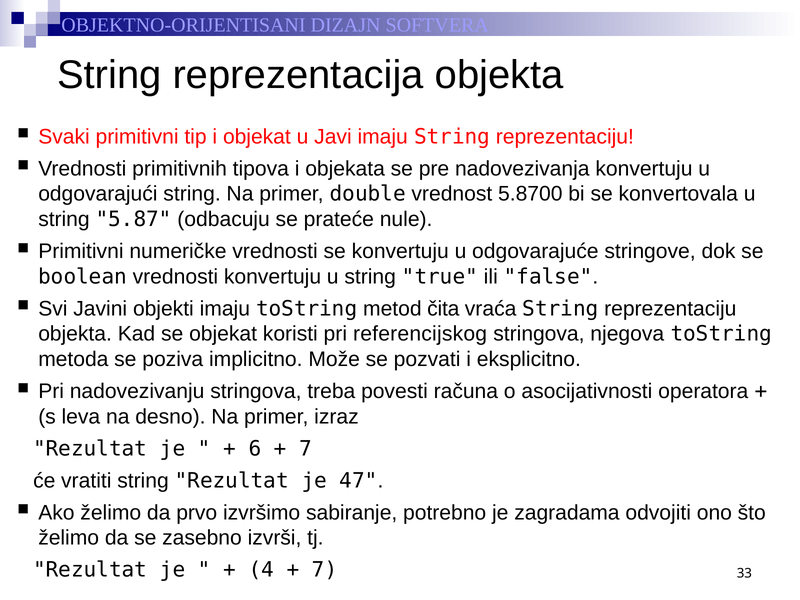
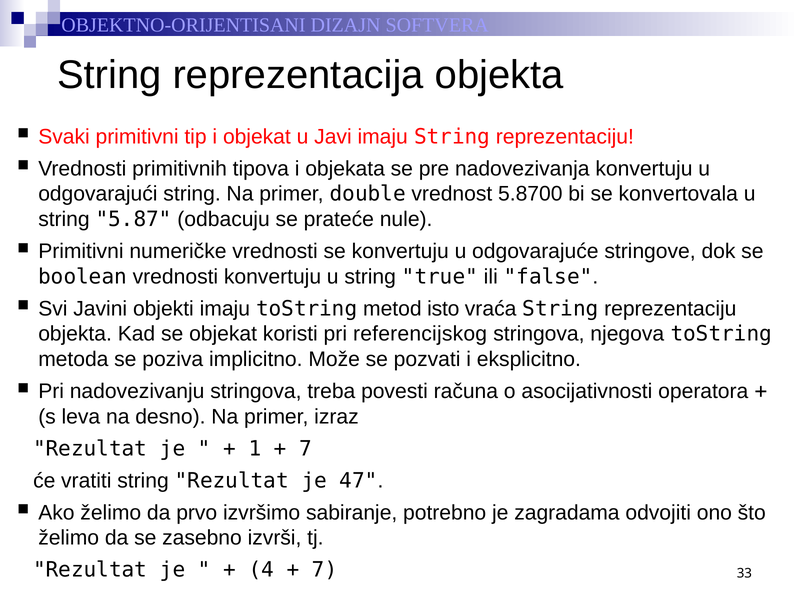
čita: čita -> isto (443, 309)
6: 6 -> 1 (255, 449)
